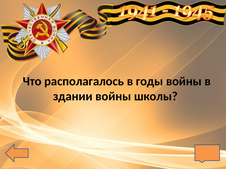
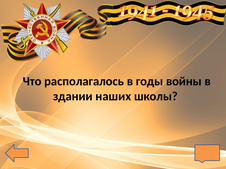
здании войны: войны -> наших (113, 97)
